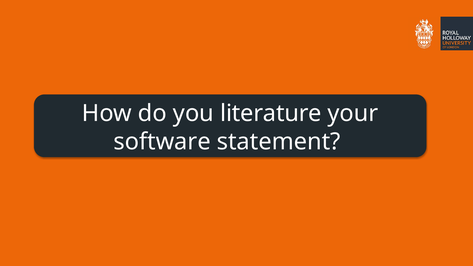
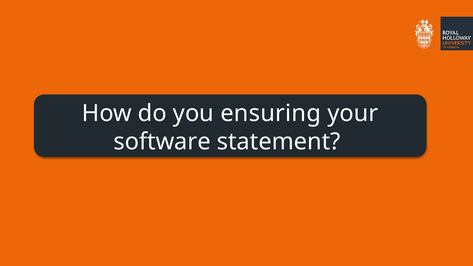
literature: literature -> ensuring (271, 113)
